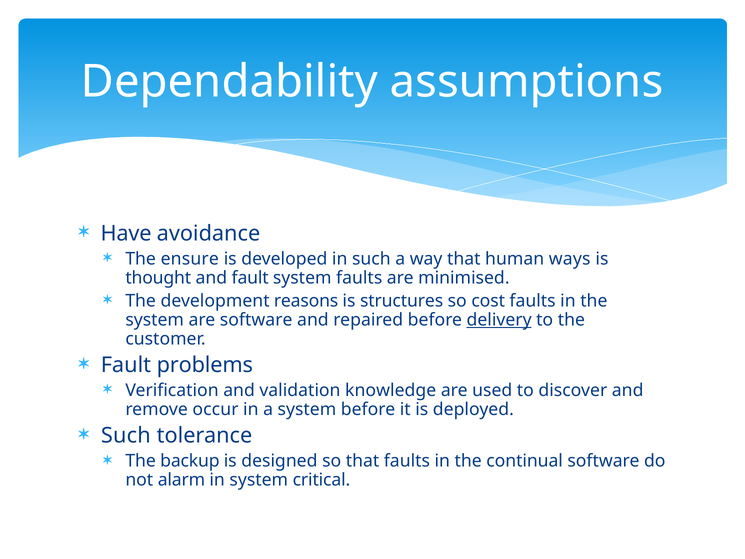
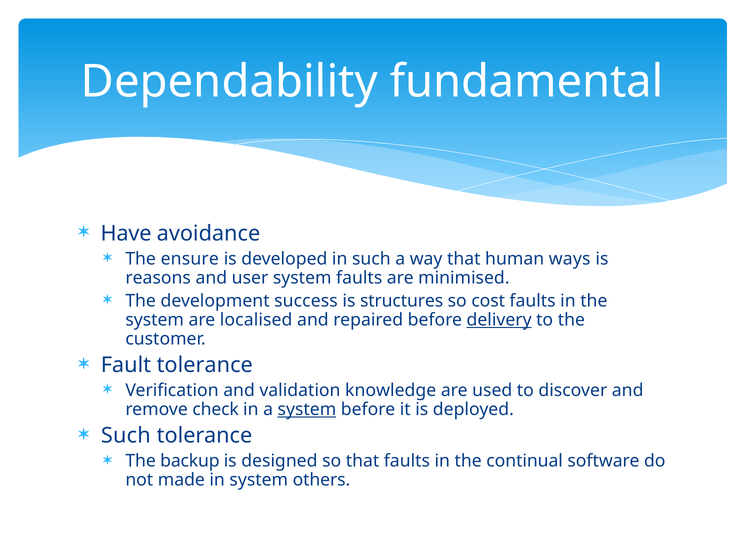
assumptions: assumptions -> fundamental (527, 82)
thought: thought -> reasons (158, 278)
and fault: fault -> user (250, 278)
reasons: reasons -> success (306, 301)
are software: software -> localised (256, 320)
Fault problems: problems -> tolerance (205, 365)
occur: occur -> check (216, 409)
system underline: none -> present (307, 409)
alarm: alarm -> made (181, 480)
critical: critical -> others (321, 480)
